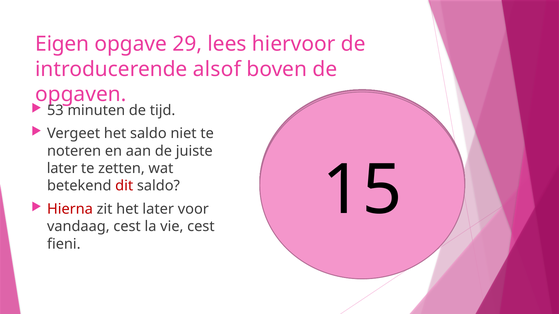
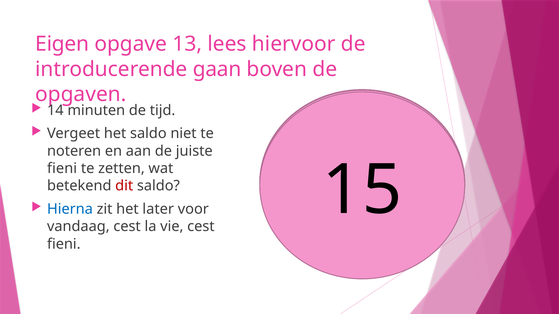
opgave 29: 29 -> 13 (187, 44)
alsof: alsof -> gaan (217, 69)
53: 53 -> 14 (55, 110)
later: later -> fieni (62, 169)
Hierna colour: red -> blue (70, 209)
